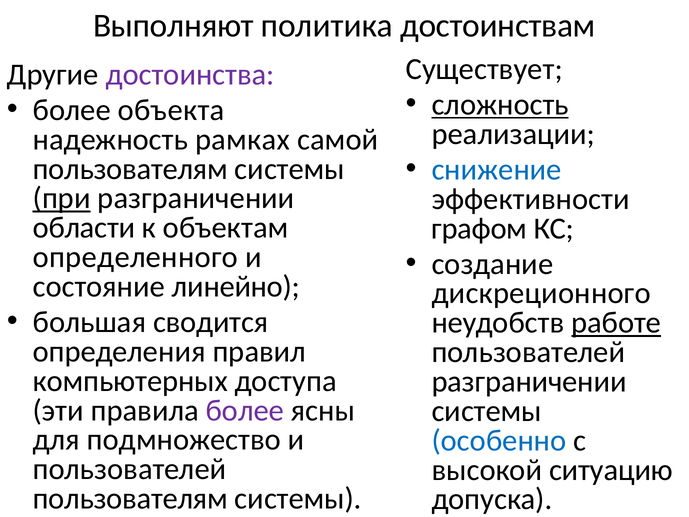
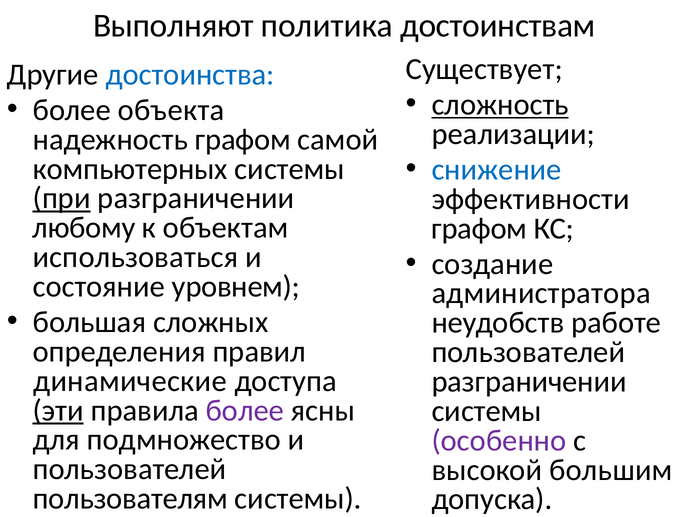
достоинства colour: purple -> blue (190, 75)
надежность рамках: рамках -> графом (243, 139)
пользователям: пользователям -> компьютерных (130, 169)
области: области -> любому (84, 228)
определенного: определенного -> использоваться (135, 257)
линейно: линейно -> уровнем (236, 286)
дискреционного: дискреционного -> администратора (541, 293)
сводится: сводится -> сложных (211, 322)
работе underline: present -> none (616, 323)
компьютерных: компьютерных -> динамические (130, 381)
эти underline: none -> present (58, 410)
особенно colour: blue -> purple (499, 440)
ситуацию: ситуацию -> большим (611, 470)
